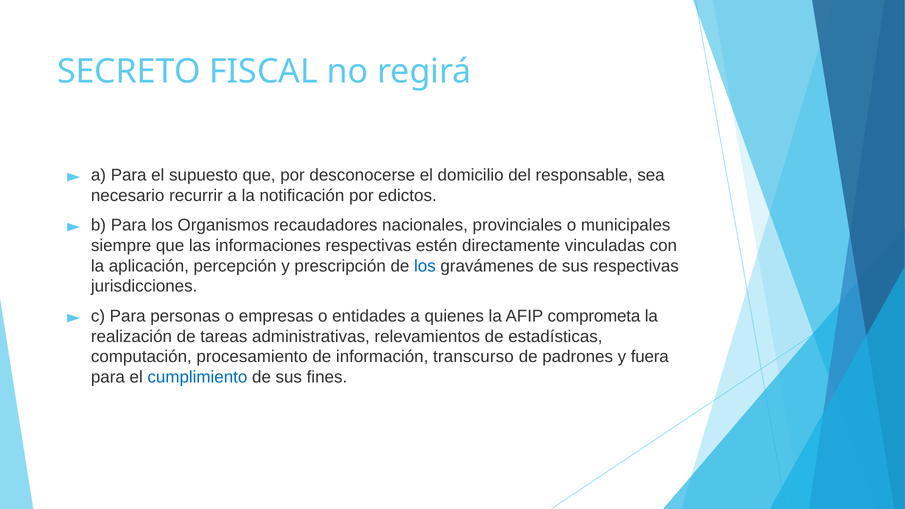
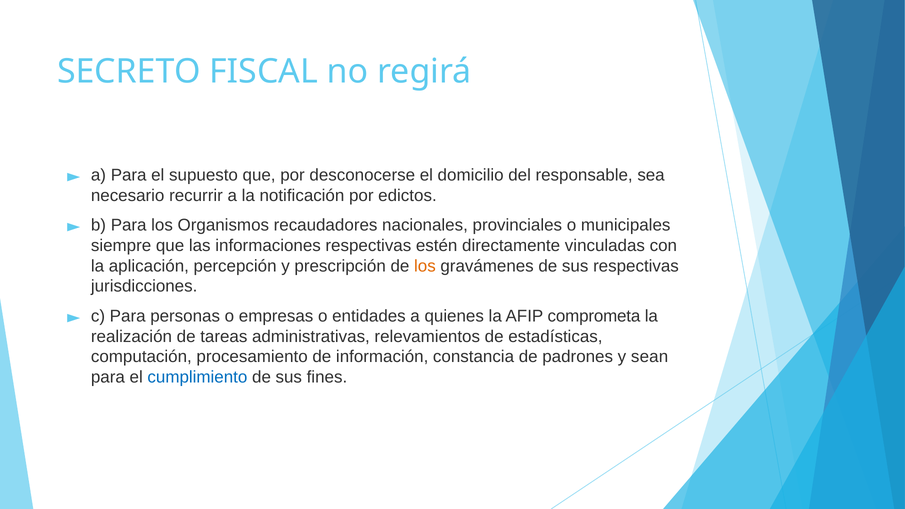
los colour: blue -> orange (425, 266)
transcurso: transcurso -> constancia (474, 357)
fuera: fuera -> sean (650, 357)
